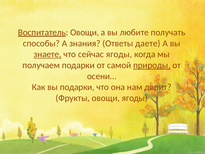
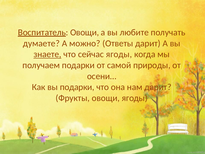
способы: способы -> думаете (41, 43)
знания: знания -> можно (85, 43)
Ответы даете: даете -> дарит (148, 43)
природы underline: present -> none (152, 65)
